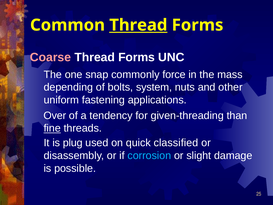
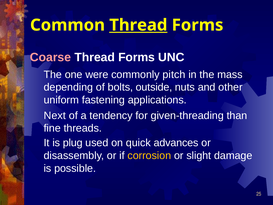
snap: snap -> were (97, 74)
force: force -> pitch (174, 74)
system: system -> outside (154, 87)
Over: Over -> Next (55, 115)
fine underline: present -> none (52, 128)
classified: classified -> advances (176, 143)
corrosion colour: light blue -> yellow (149, 155)
